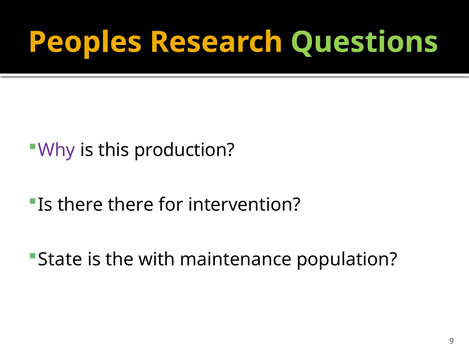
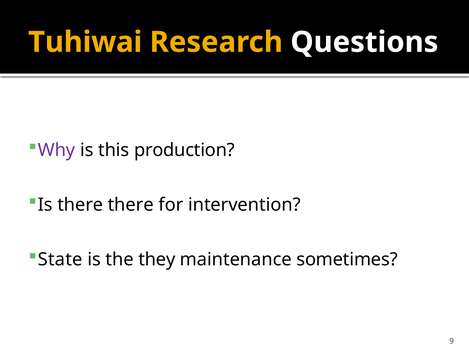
Peoples: Peoples -> Tuhiwai (85, 42)
Questions colour: light green -> white (364, 42)
with: with -> they (157, 259)
population: population -> sometimes (347, 259)
